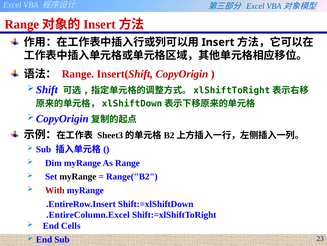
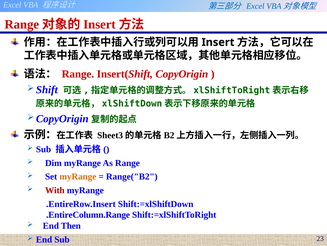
myRange colour: black -> orange (78, 176)
.EntireColumn.Excel: .EntireColumn.Excel -> .EntireColumn.Range (88, 214)
Cells: Cells -> Then (71, 225)
